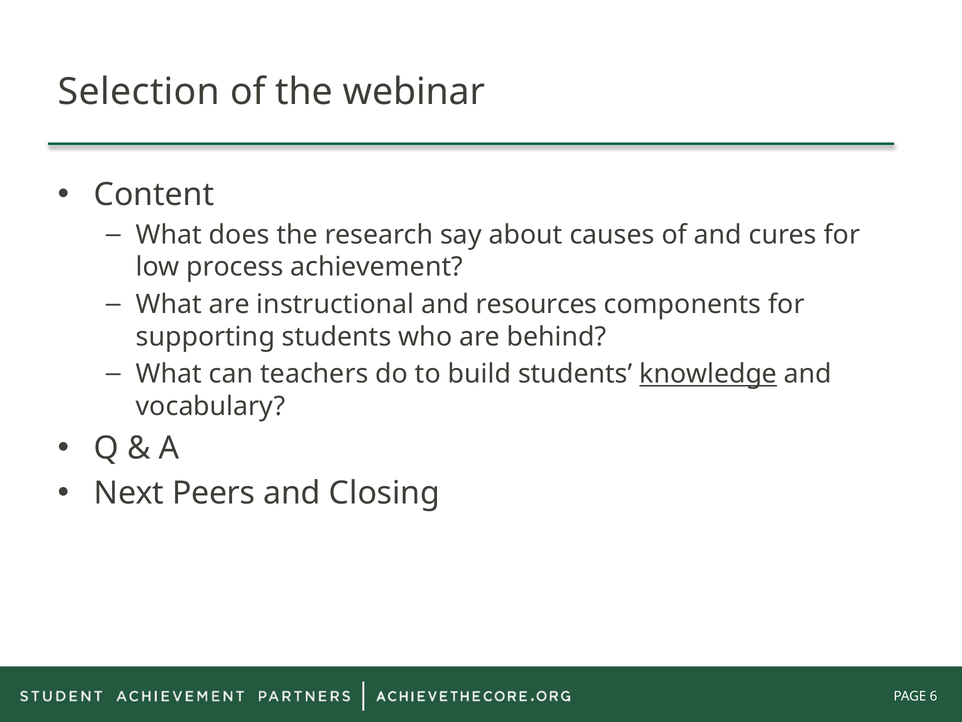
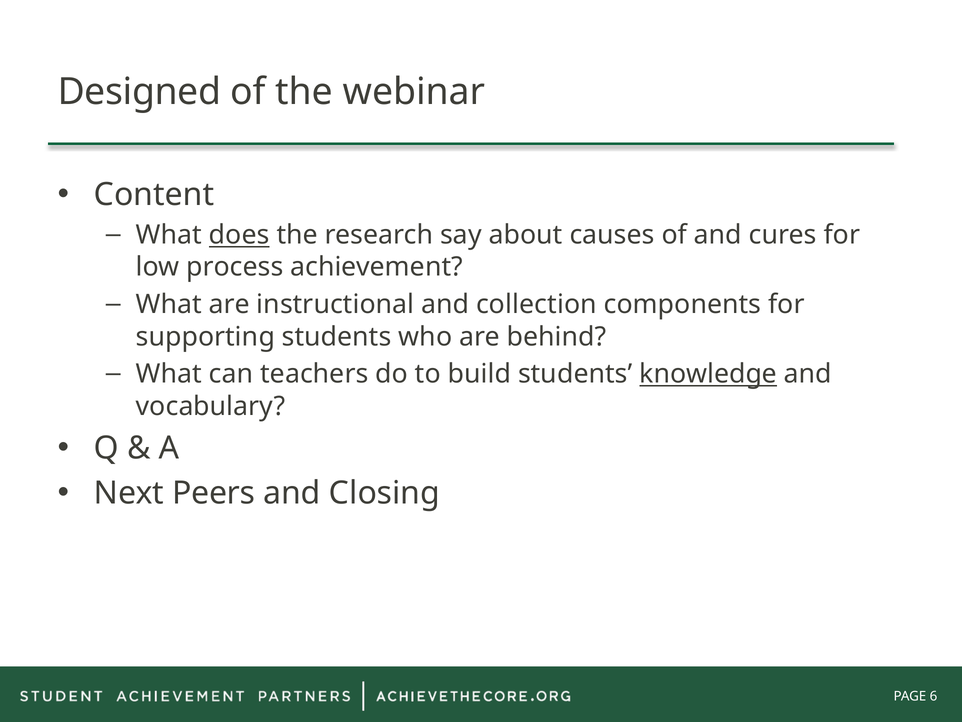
Selection: Selection -> Designed (139, 92)
does underline: none -> present (239, 235)
resources: resources -> collection (536, 304)
